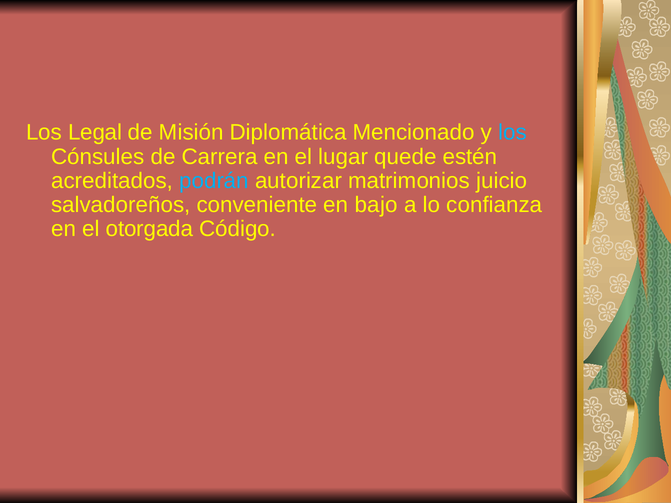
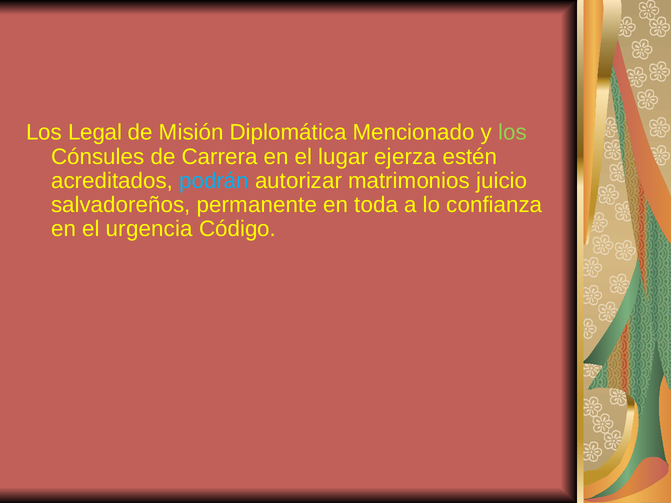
los colour: light blue -> light green (513, 133)
quede: quede -> ejerza (405, 157)
conveniente: conveniente -> permanente (257, 205)
bajo: bajo -> toda (376, 205)
otorgada: otorgada -> urgencia (149, 229)
